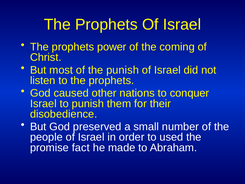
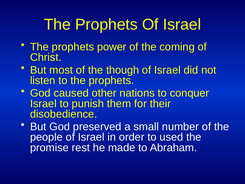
the punish: punish -> though (123, 70)
fact: fact -> rest (81, 147)
